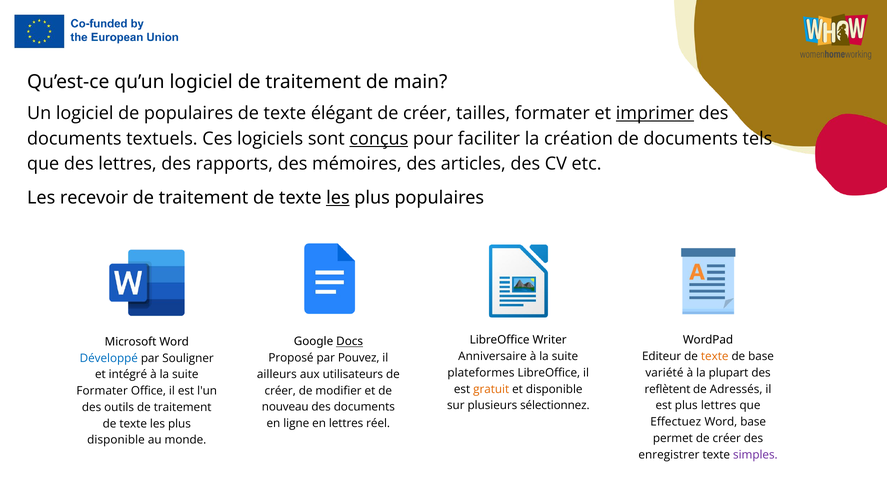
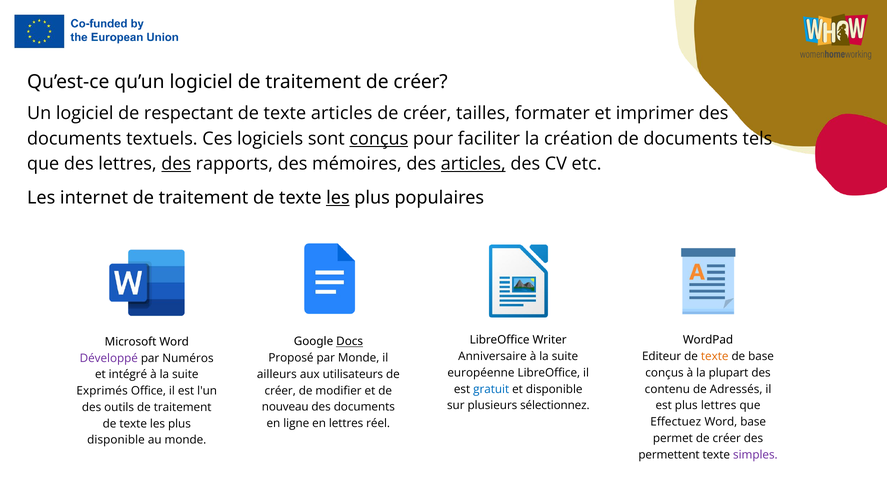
traitement de main: main -> créer (421, 82)
de populaires: populaires -> respectant (189, 113)
texte élégant: élégant -> articles (342, 113)
imprimer underline: present -> none (655, 113)
des underline: none -> present (176, 164)
articles underline: none -> present (473, 164)
recevoir: recevoir -> internet (94, 198)
par Pouvez: Pouvez -> Monde (359, 358)
Développé colour: blue -> purple (109, 358)
Souligner: Souligner -> Numéros (188, 358)
plateformes: plateformes -> européenne (481, 373)
variété: variété -> conçus (664, 373)
gratuit colour: orange -> blue (491, 389)
reflètent: reflètent -> contenu (667, 389)
Formater: Formater -> Exprimés (102, 391)
enregistrer: enregistrer -> permettent (669, 455)
